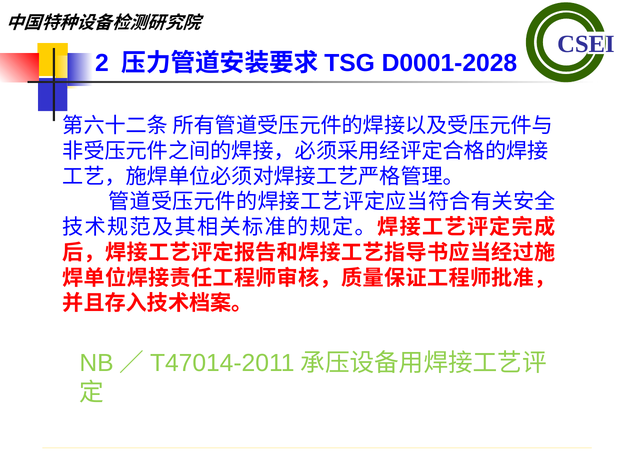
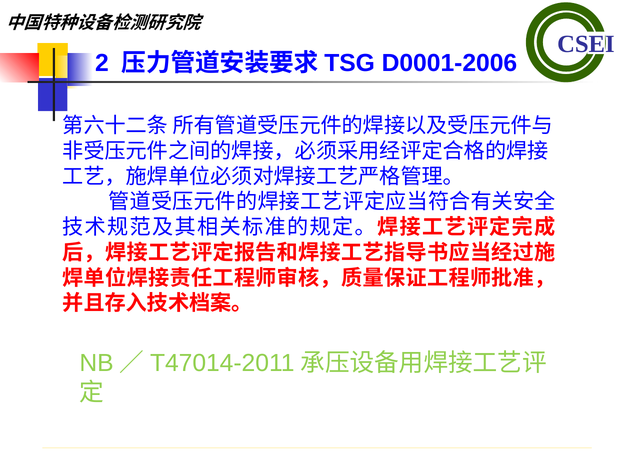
D0001-2028: D0001-2028 -> D0001-2006 (449, 63)
